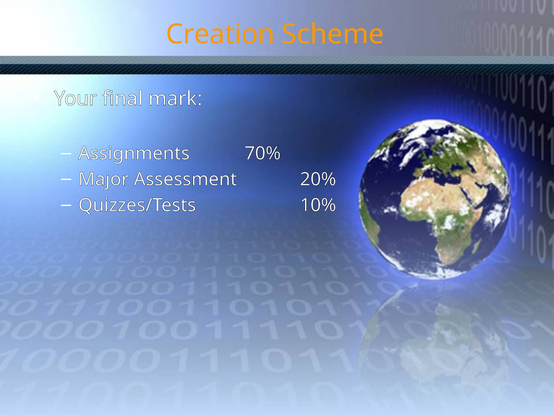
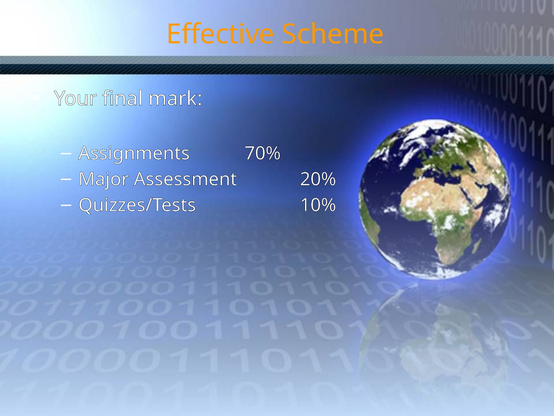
Creation: Creation -> Effective (220, 34)
